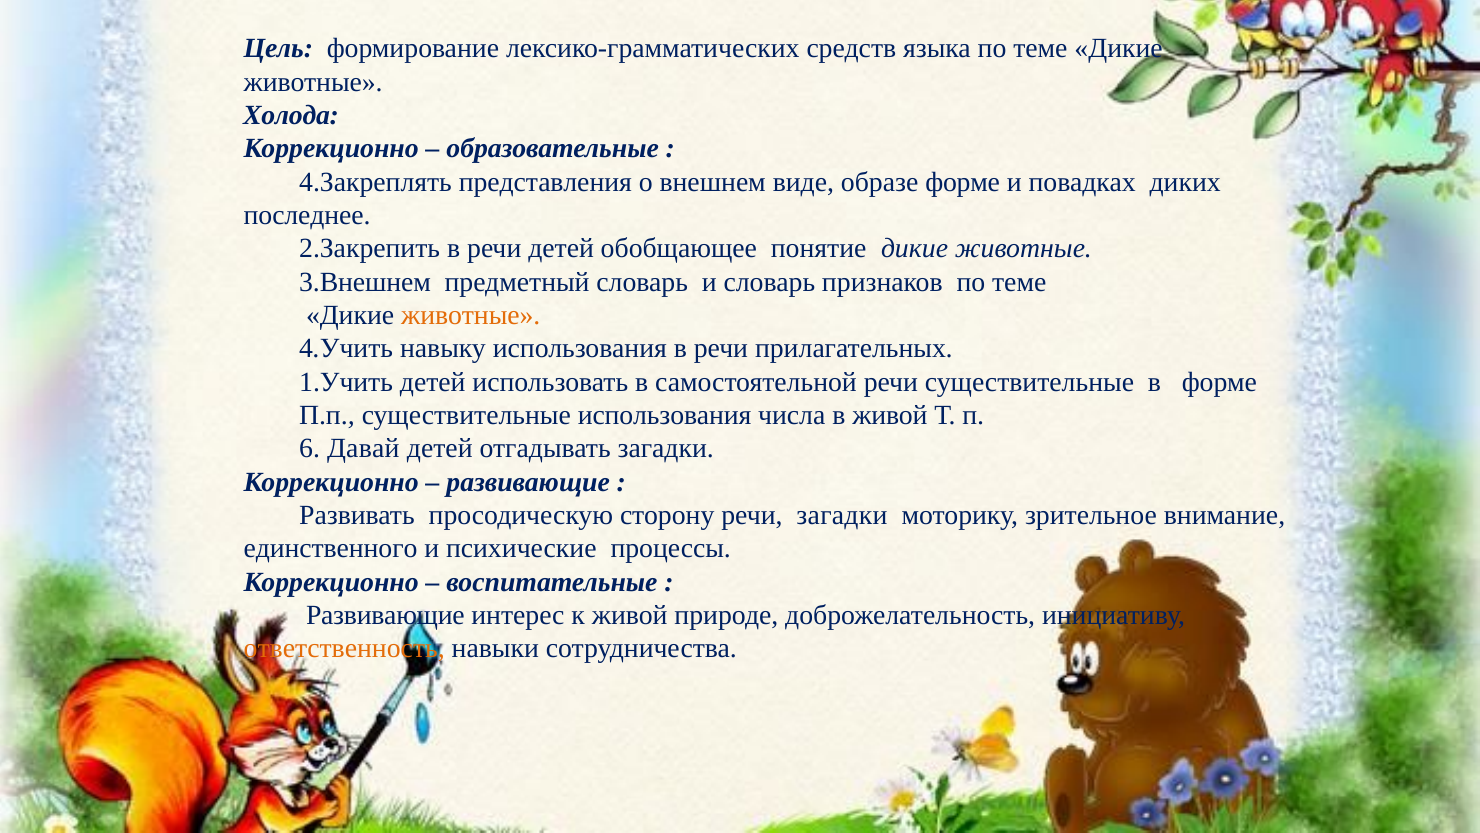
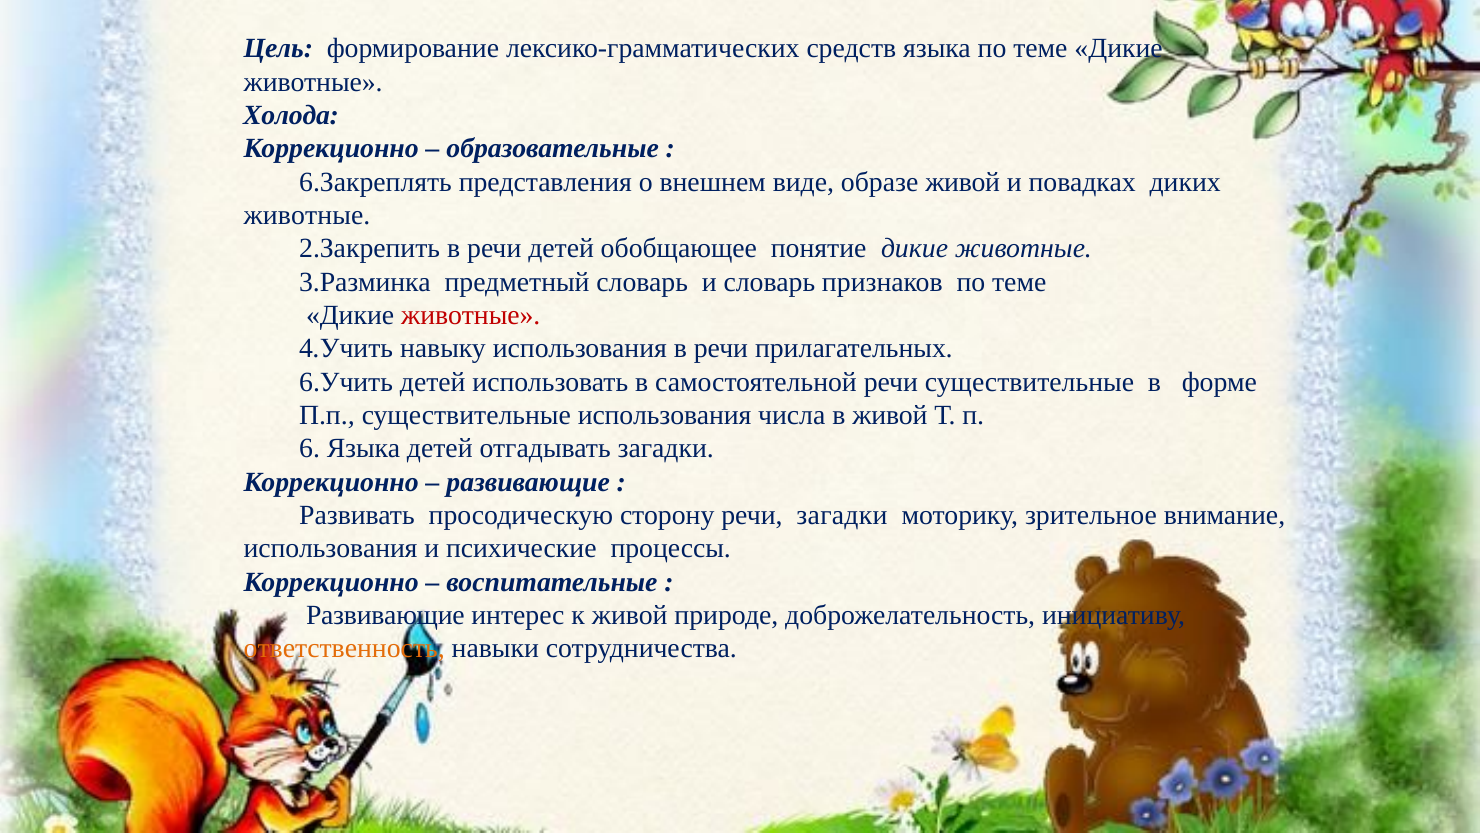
4.Закреплять: 4.Закреплять -> 6.Закреплять (376, 182)
образе форме: форме -> живой (963, 182)
последнее: последнее -> животные (307, 215)
3.Внешнем: 3.Внешнем -> 3.Разминка (365, 282)
животные colour: orange -> red (471, 315)
1.Учить: 1.Учить -> 6.Учить (346, 382)
6 Давай: Давай -> Языка (364, 448)
единственного: единственного -> использования (331, 548)
